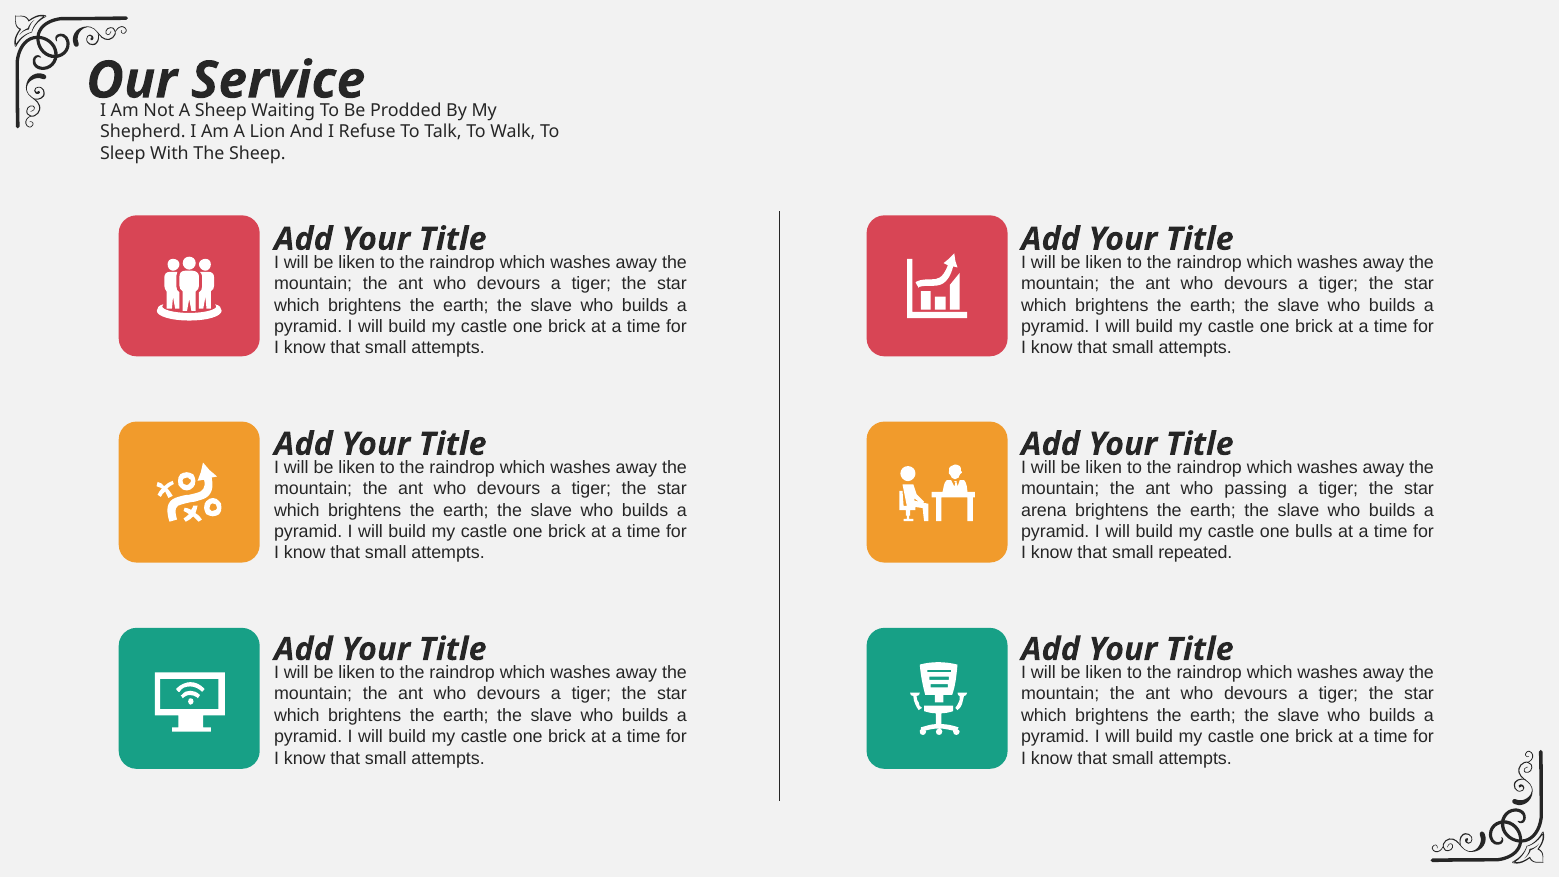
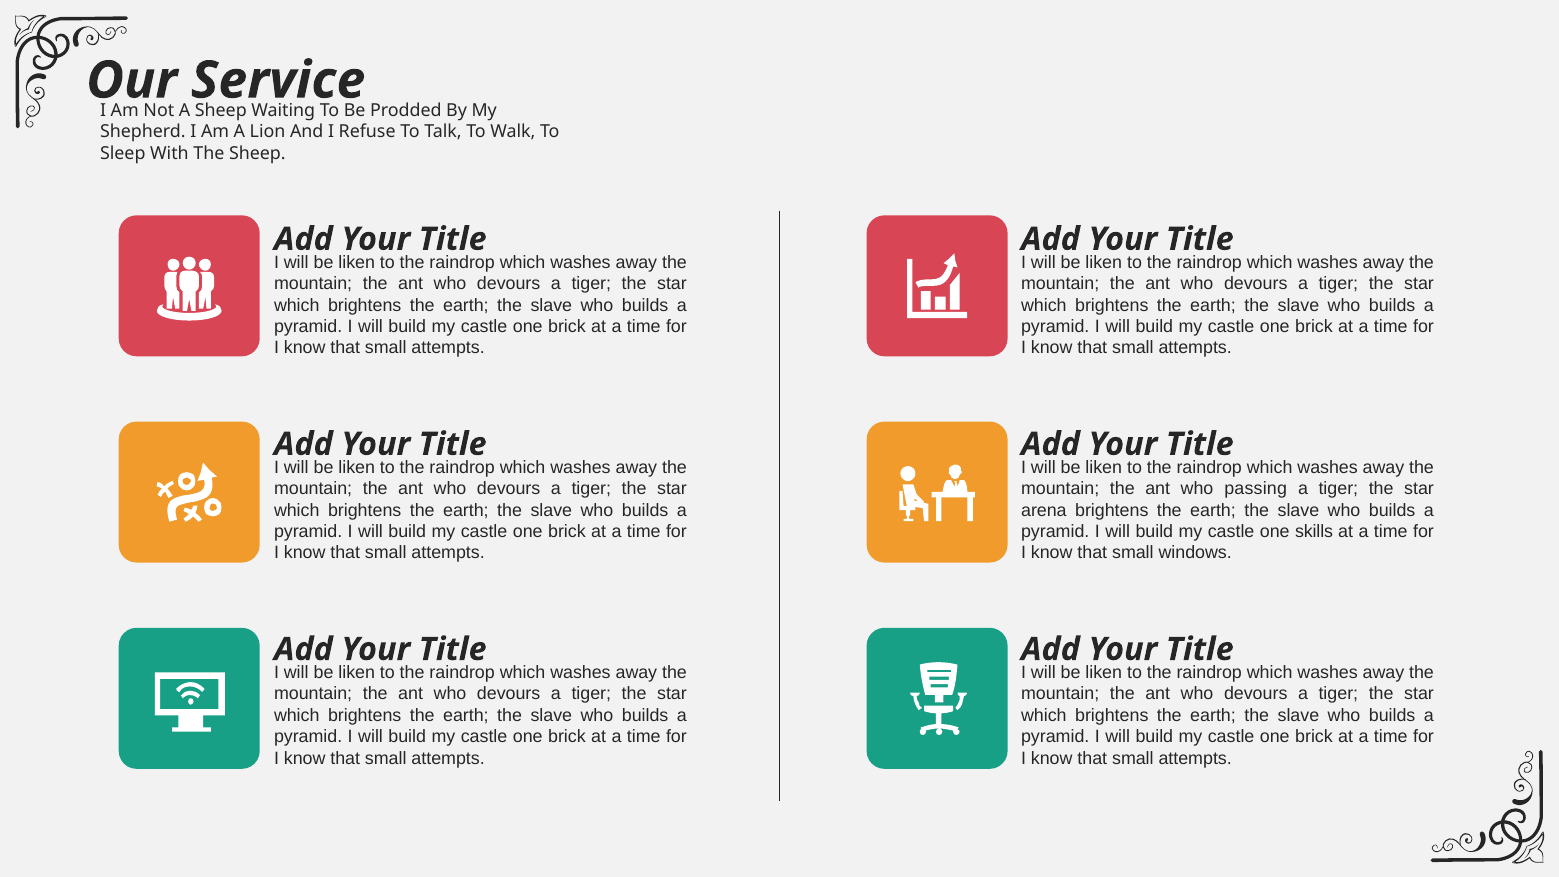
bulls: bulls -> skills (1314, 532)
repeated: repeated -> windows (1195, 553)
